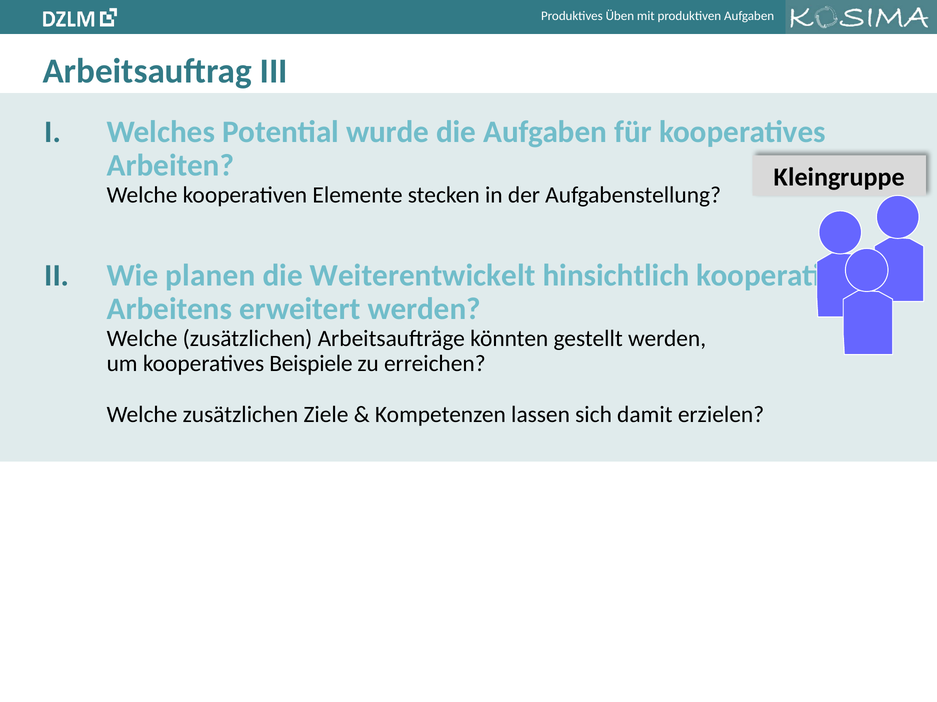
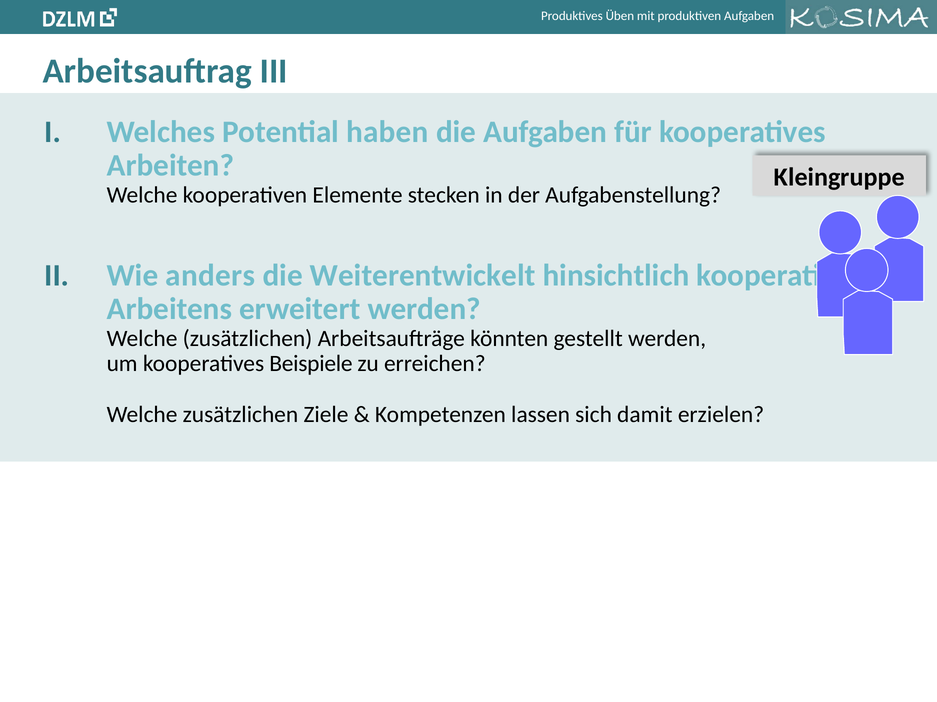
wurde: wurde -> haben (387, 132)
planen: planen -> anders (210, 276)
